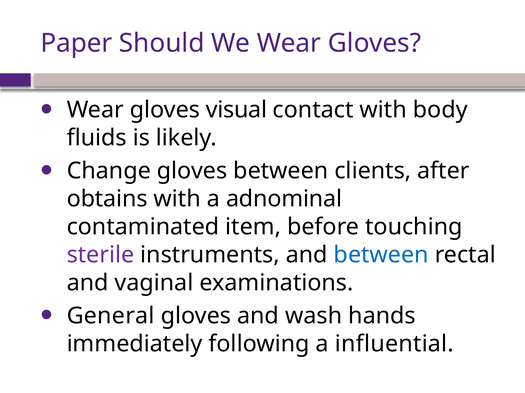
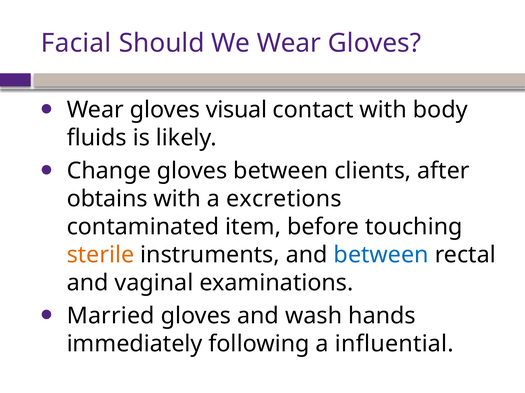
Paper: Paper -> Facial (76, 43)
adnominal: adnominal -> excretions (284, 199)
sterile colour: purple -> orange (100, 255)
General: General -> Married (111, 316)
